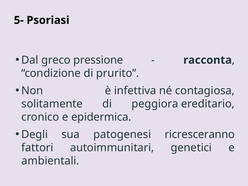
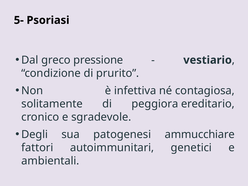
racconta: racconta -> vestiario (208, 60)
epidermica: epidermica -> sgradevole (101, 117)
ricresceranno: ricresceranno -> ammucchiare (200, 134)
